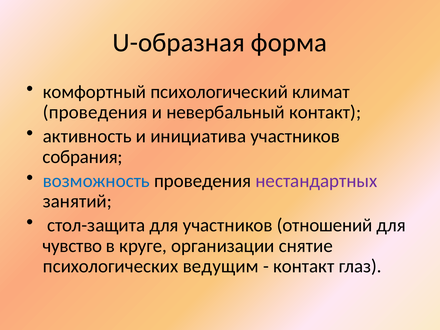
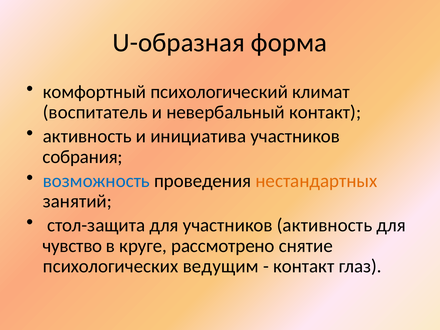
проведения: проведения -> воспитатель (95, 112)
нестандартных colour: purple -> orange (316, 181)
участников отношений: отношений -> активность (325, 225)
организации: организации -> рассмотрено (223, 246)
